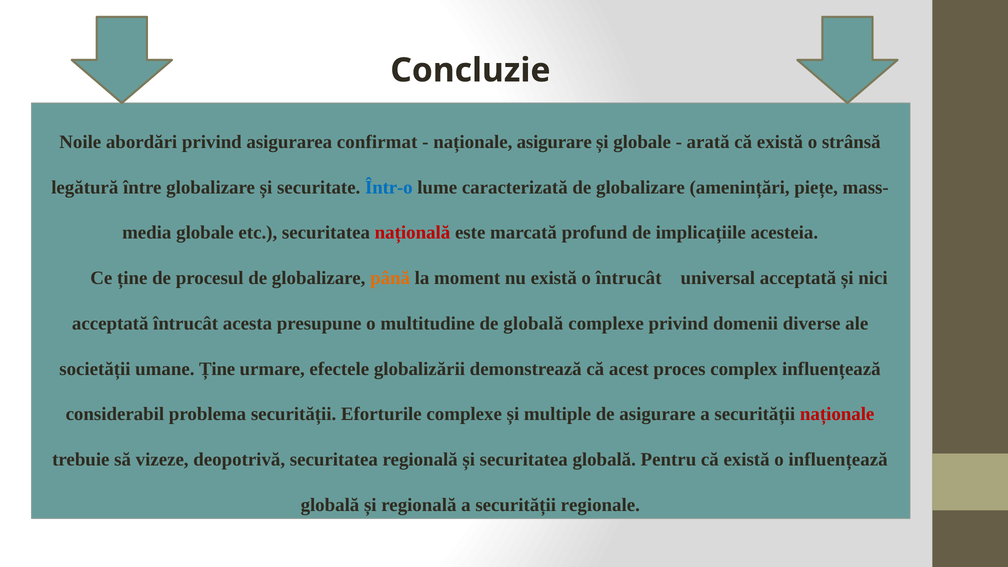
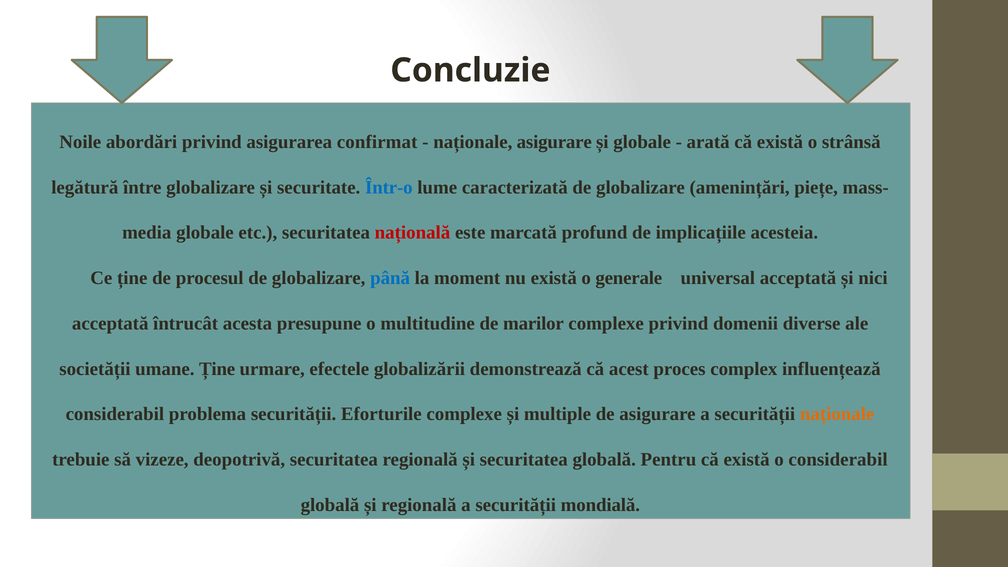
până colour: orange -> blue (390, 278)
o întrucât: întrucât -> generale (629, 278)
de globală: globală -> marilor (533, 323)
naționale colour: red -> orange (837, 414)
o influențează: influențează -> considerabil (838, 460)
regionale: regionale -> mondială (600, 505)
